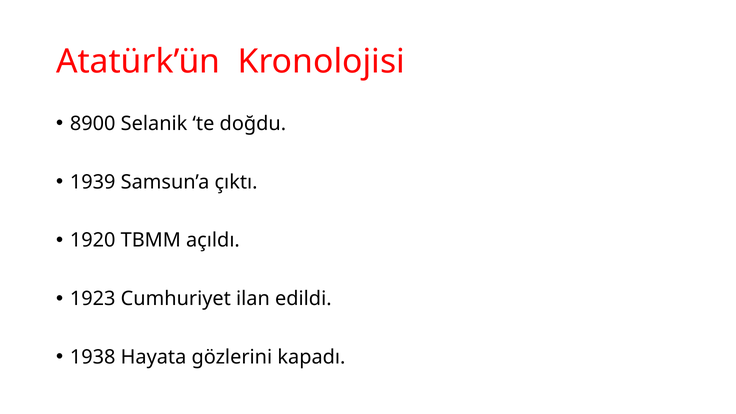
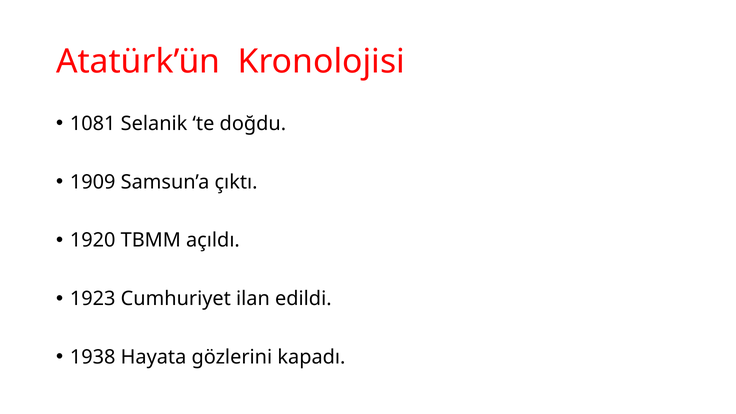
8900: 8900 -> 1081 (93, 124)
1939: 1939 -> 1909 (93, 182)
